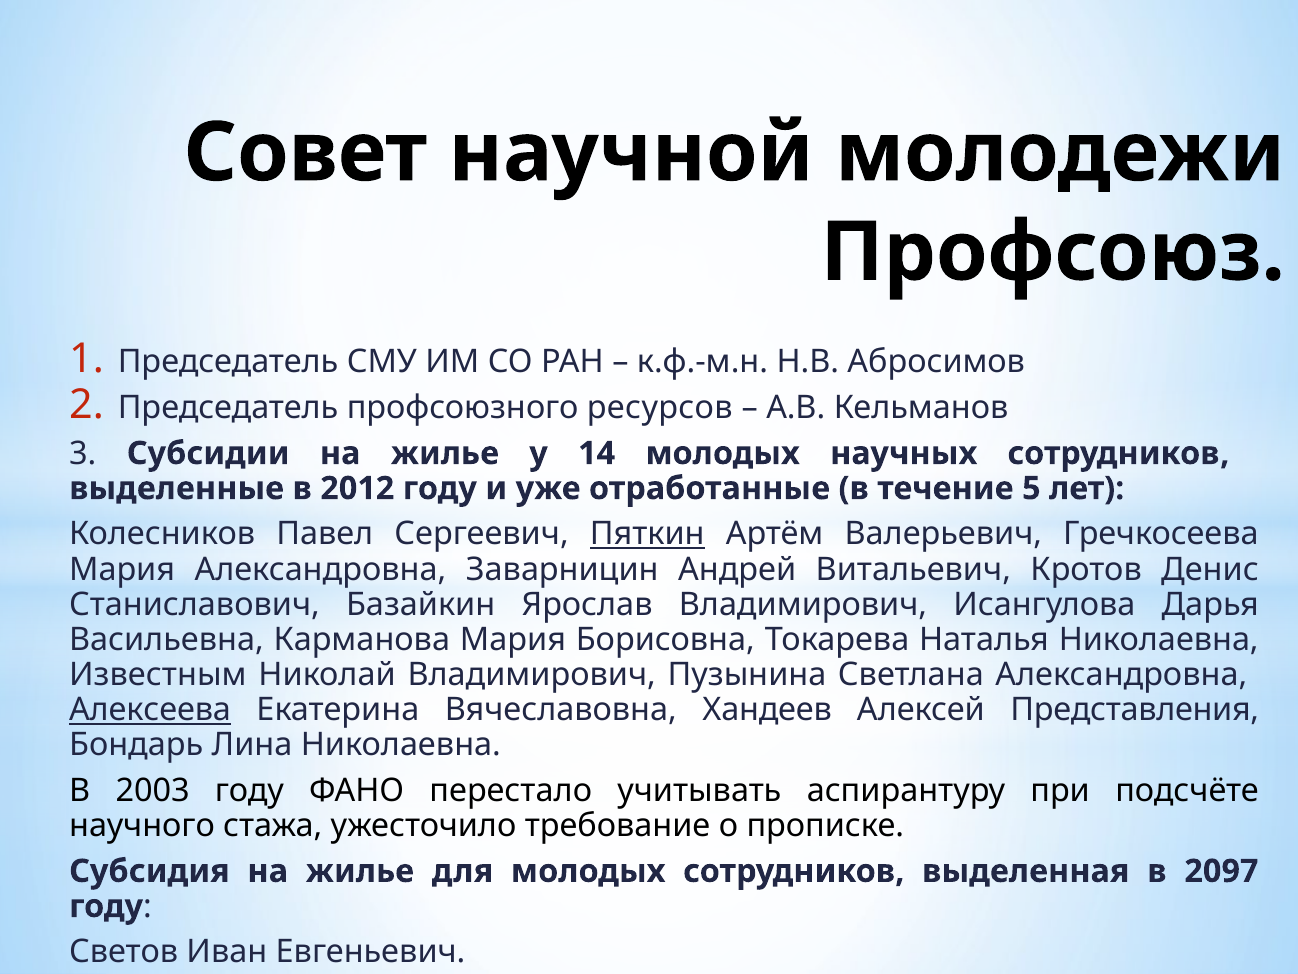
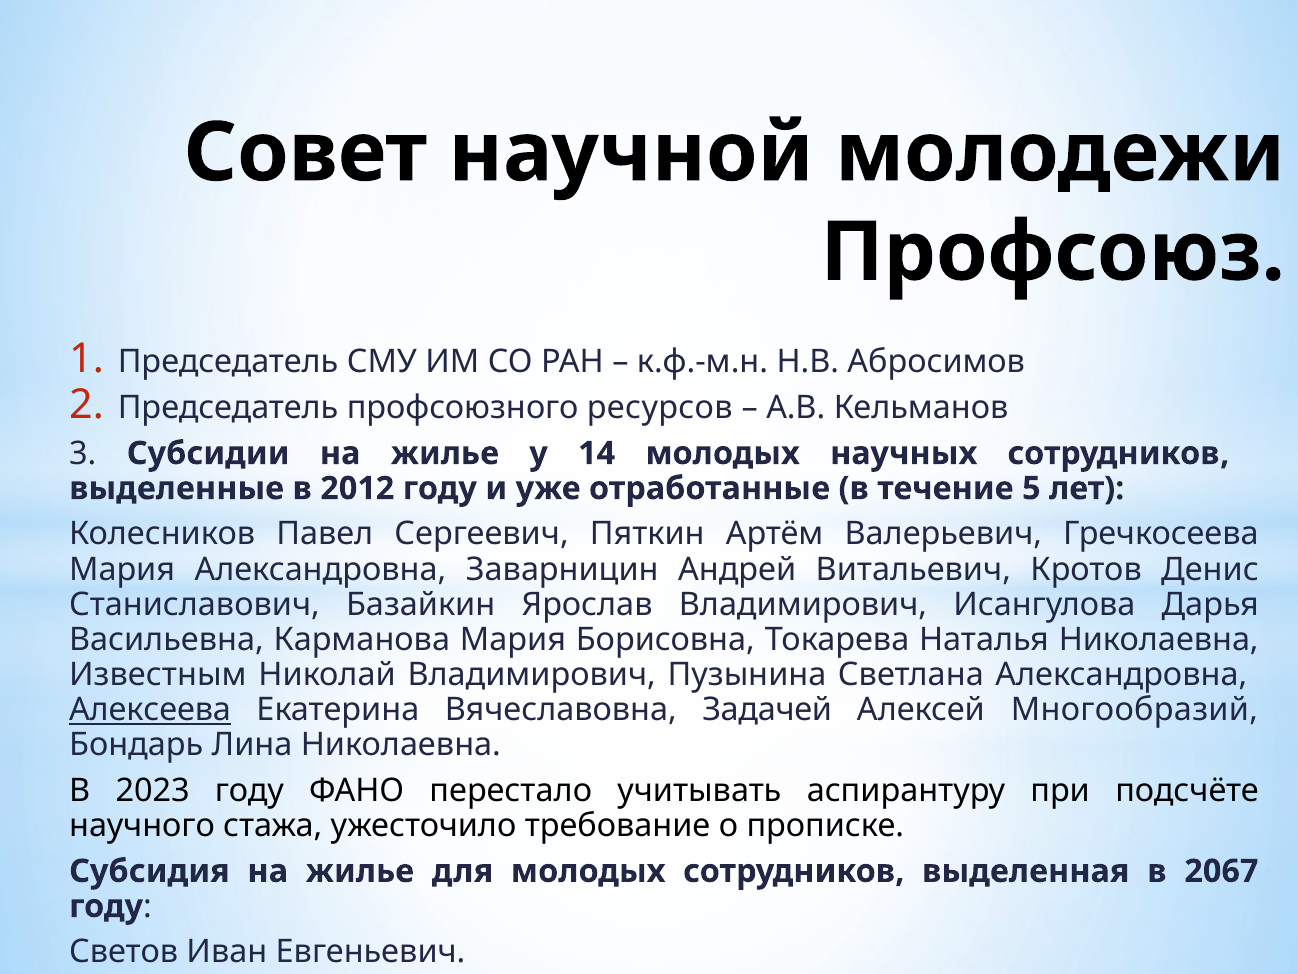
Пяткин underline: present -> none (647, 534)
Хандеев: Хандеев -> Задачей (767, 709)
Представления: Представления -> Многообразий (1134, 709)
2003: 2003 -> 2023 (153, 790)
2097: 2097 -> 2067 (1221, 871)
